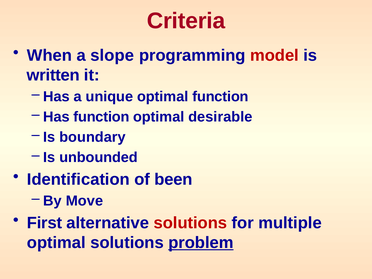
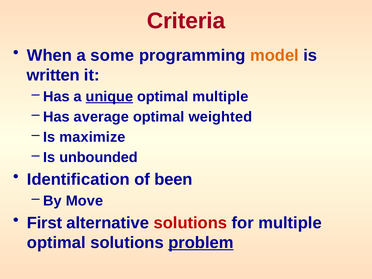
slope: slope -> some (112, 55)
model colour: red -> orange (274, 55)
unique underline: none -> present (109, 97)
optimal function: function -> multiple (220, 97)
Has function: function -> average (101, 117)
desirable: desirable -> weighted (220, 117)
boundary: boundary -> maximize (92, 137)
